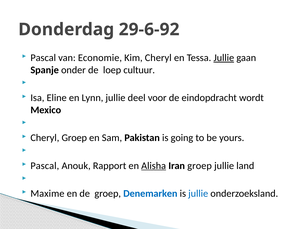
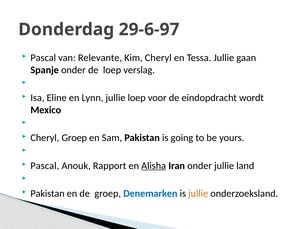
29-6-92: 29-6-92 -> 29-6-97 (149, 29)
Economie: Economie -> Relevante (100, 58)
Jullie underline: present -> none (224, 58)
cultuur: cultuur -> verslag (139, 70)
jullie deel: deel -> loep (137, 98)
Iran groep: groep -> onder (200, 165)
Maxime: Maxime -> Pakistan (48, 193)
jullie colour: blue -> orange (198, 193)
